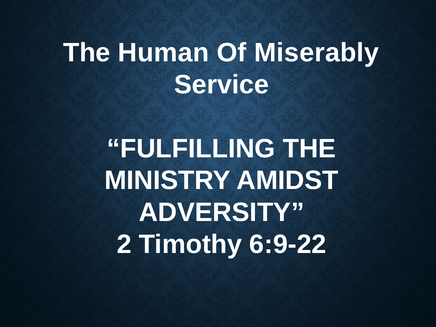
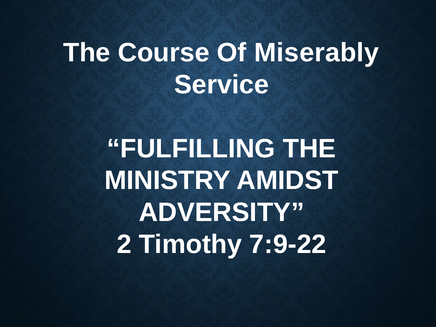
Human: Human -> Course (164, 53)
6:9-22: 6:9-22 -> 7:9-22 (288, 244)
